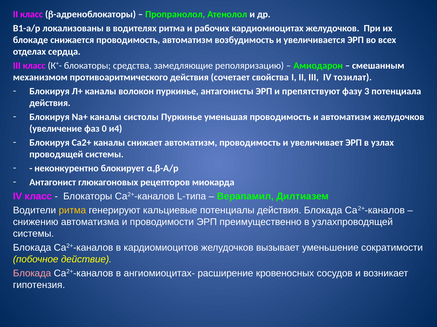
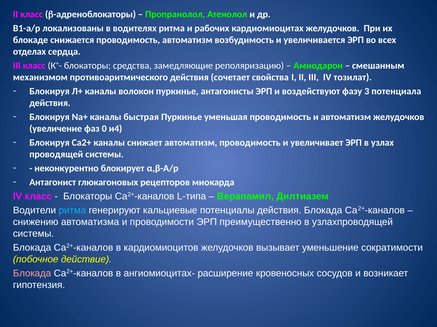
препятствуют: препятствуют -> воздействуют (311, 91)
систолы: систолы -> быстрая (141, 117)
ритма colour: yellow -> light blue (72, 211)
